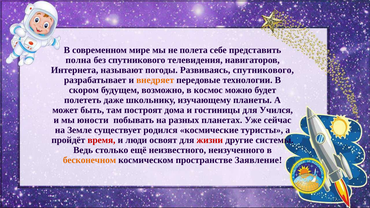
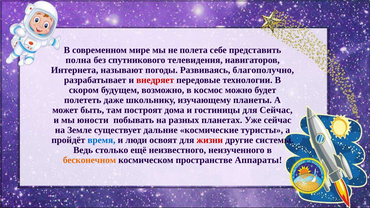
Развиваясь спутникового: спутникового -> благополучно (263, 70)
внедряет colour: orange -> red (155, 80)
для Учился: Учился -> Сейчас (276, 110)
родился: родился -> дальние (161, 130)
время colour: red -> blue (101, 140)
Заявление: Заявление -> Аппараты (258, 160)
